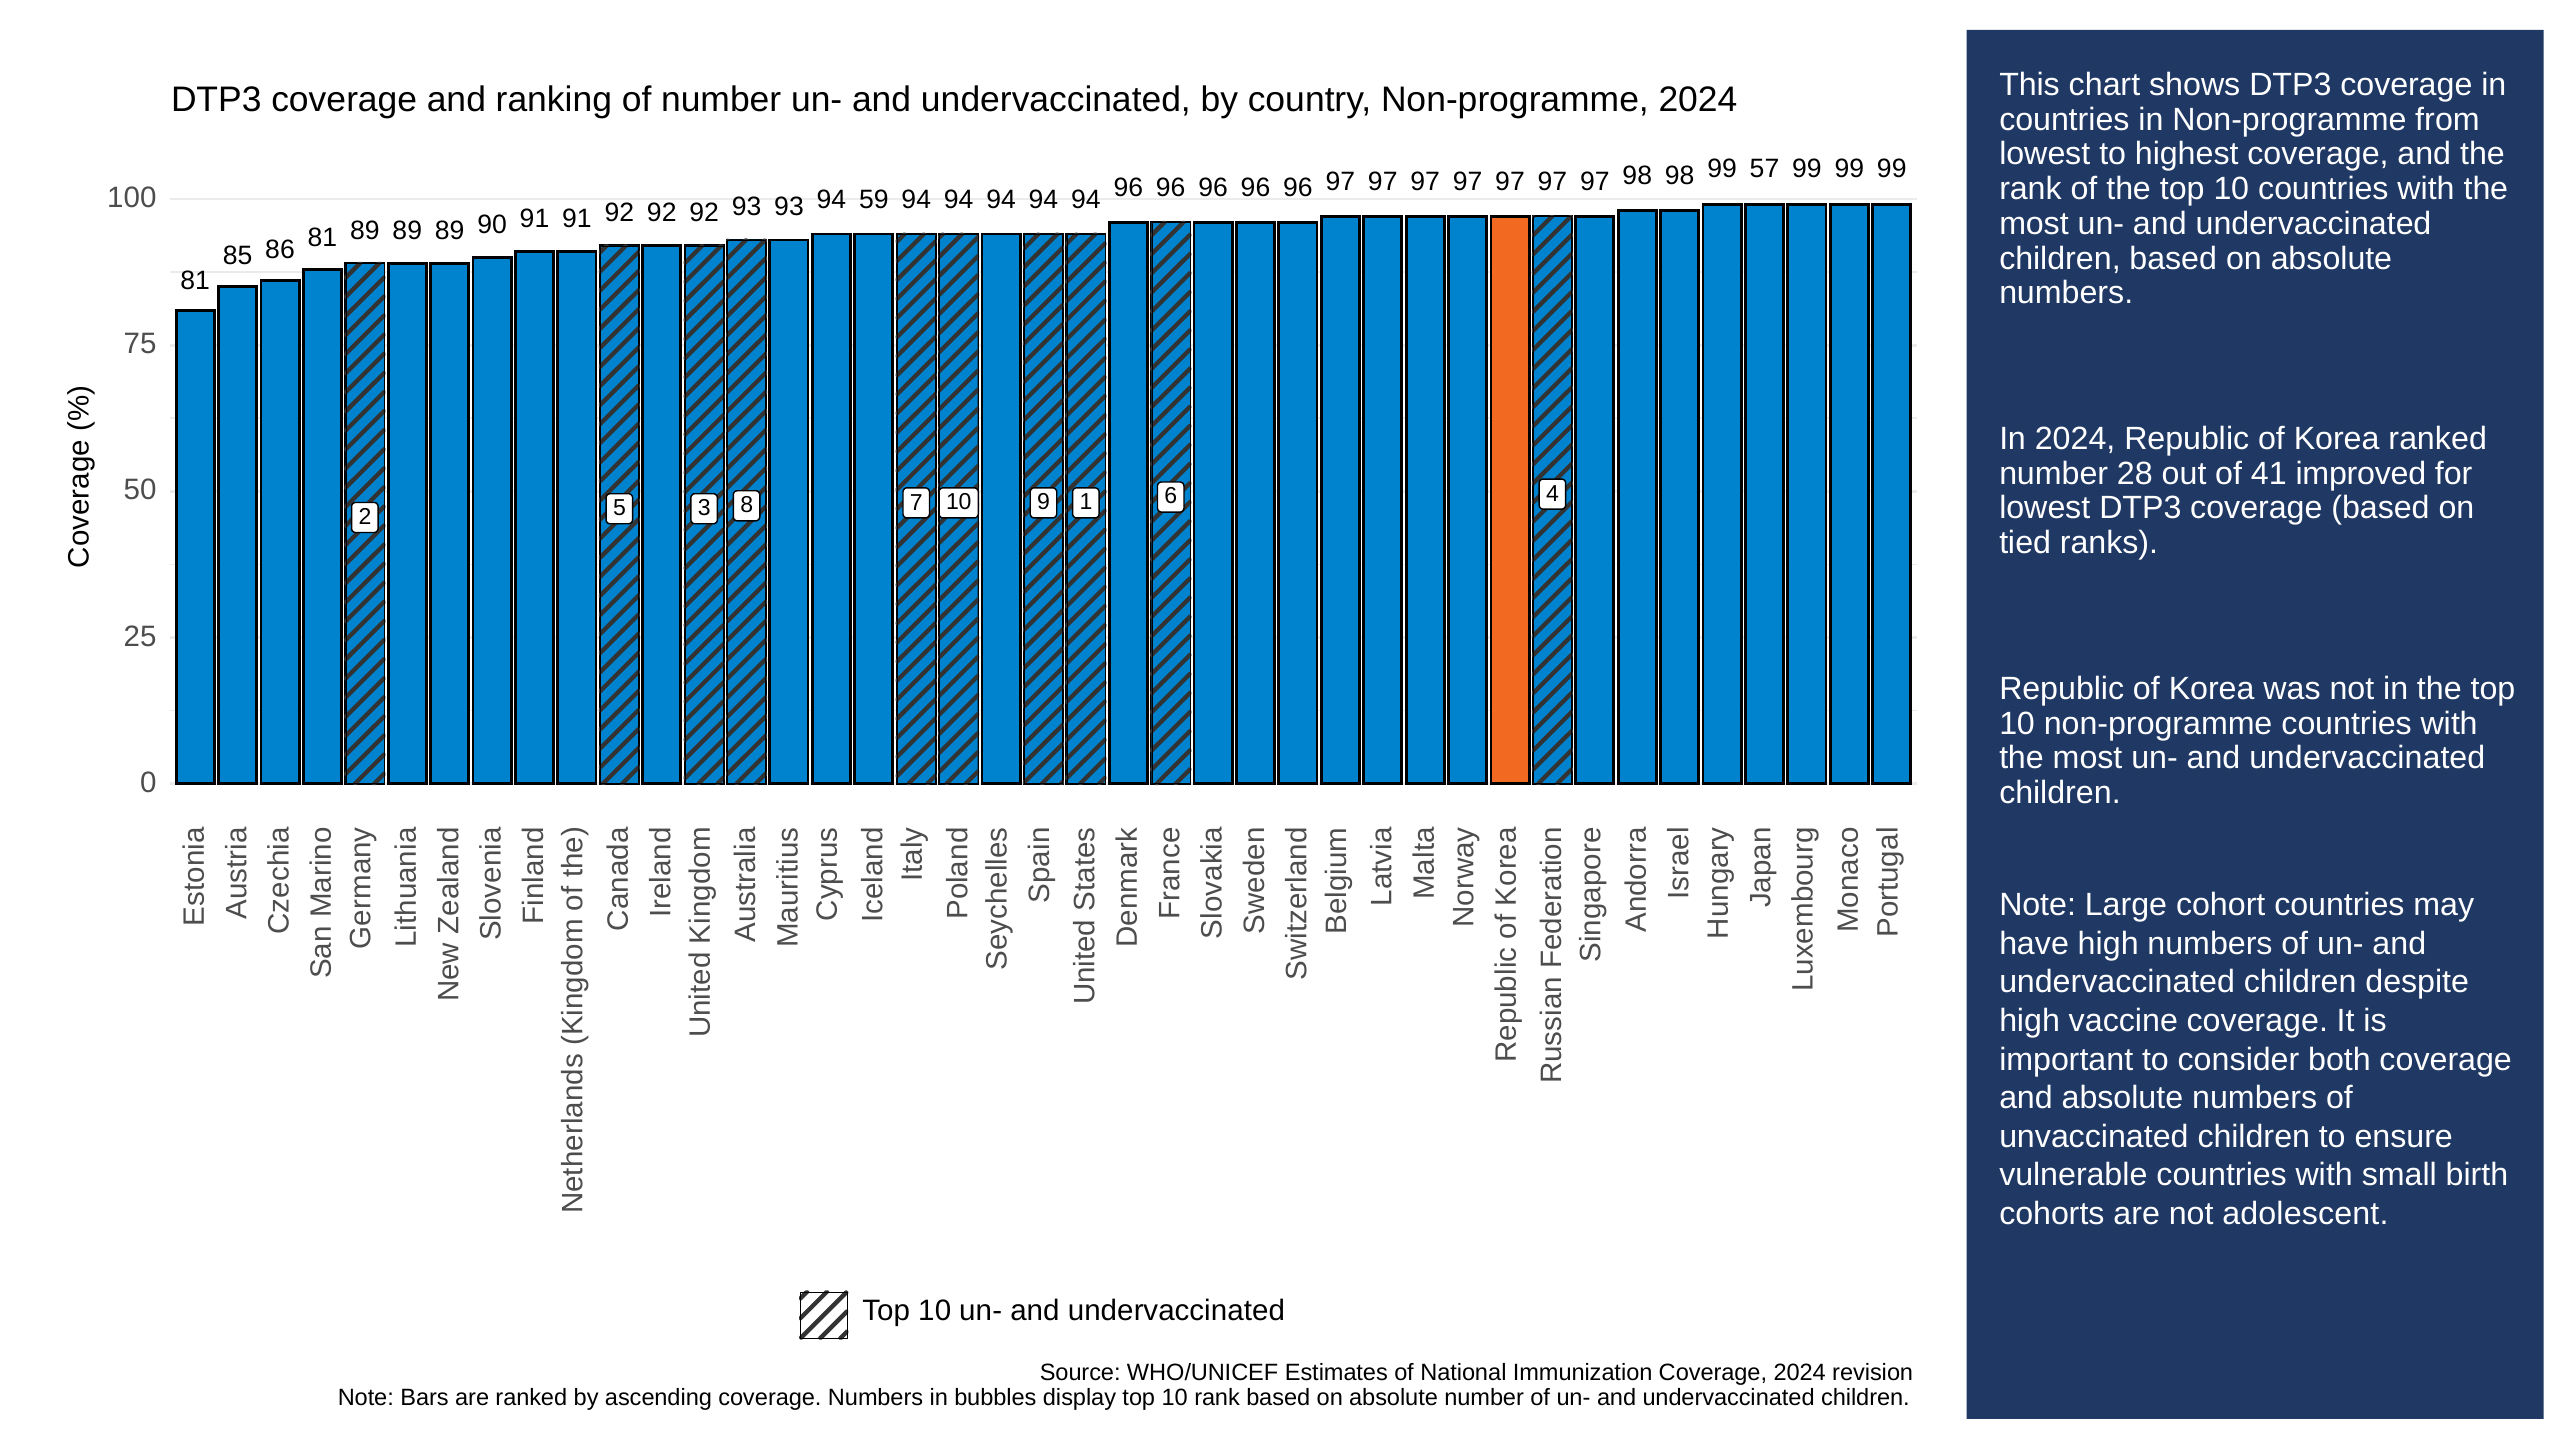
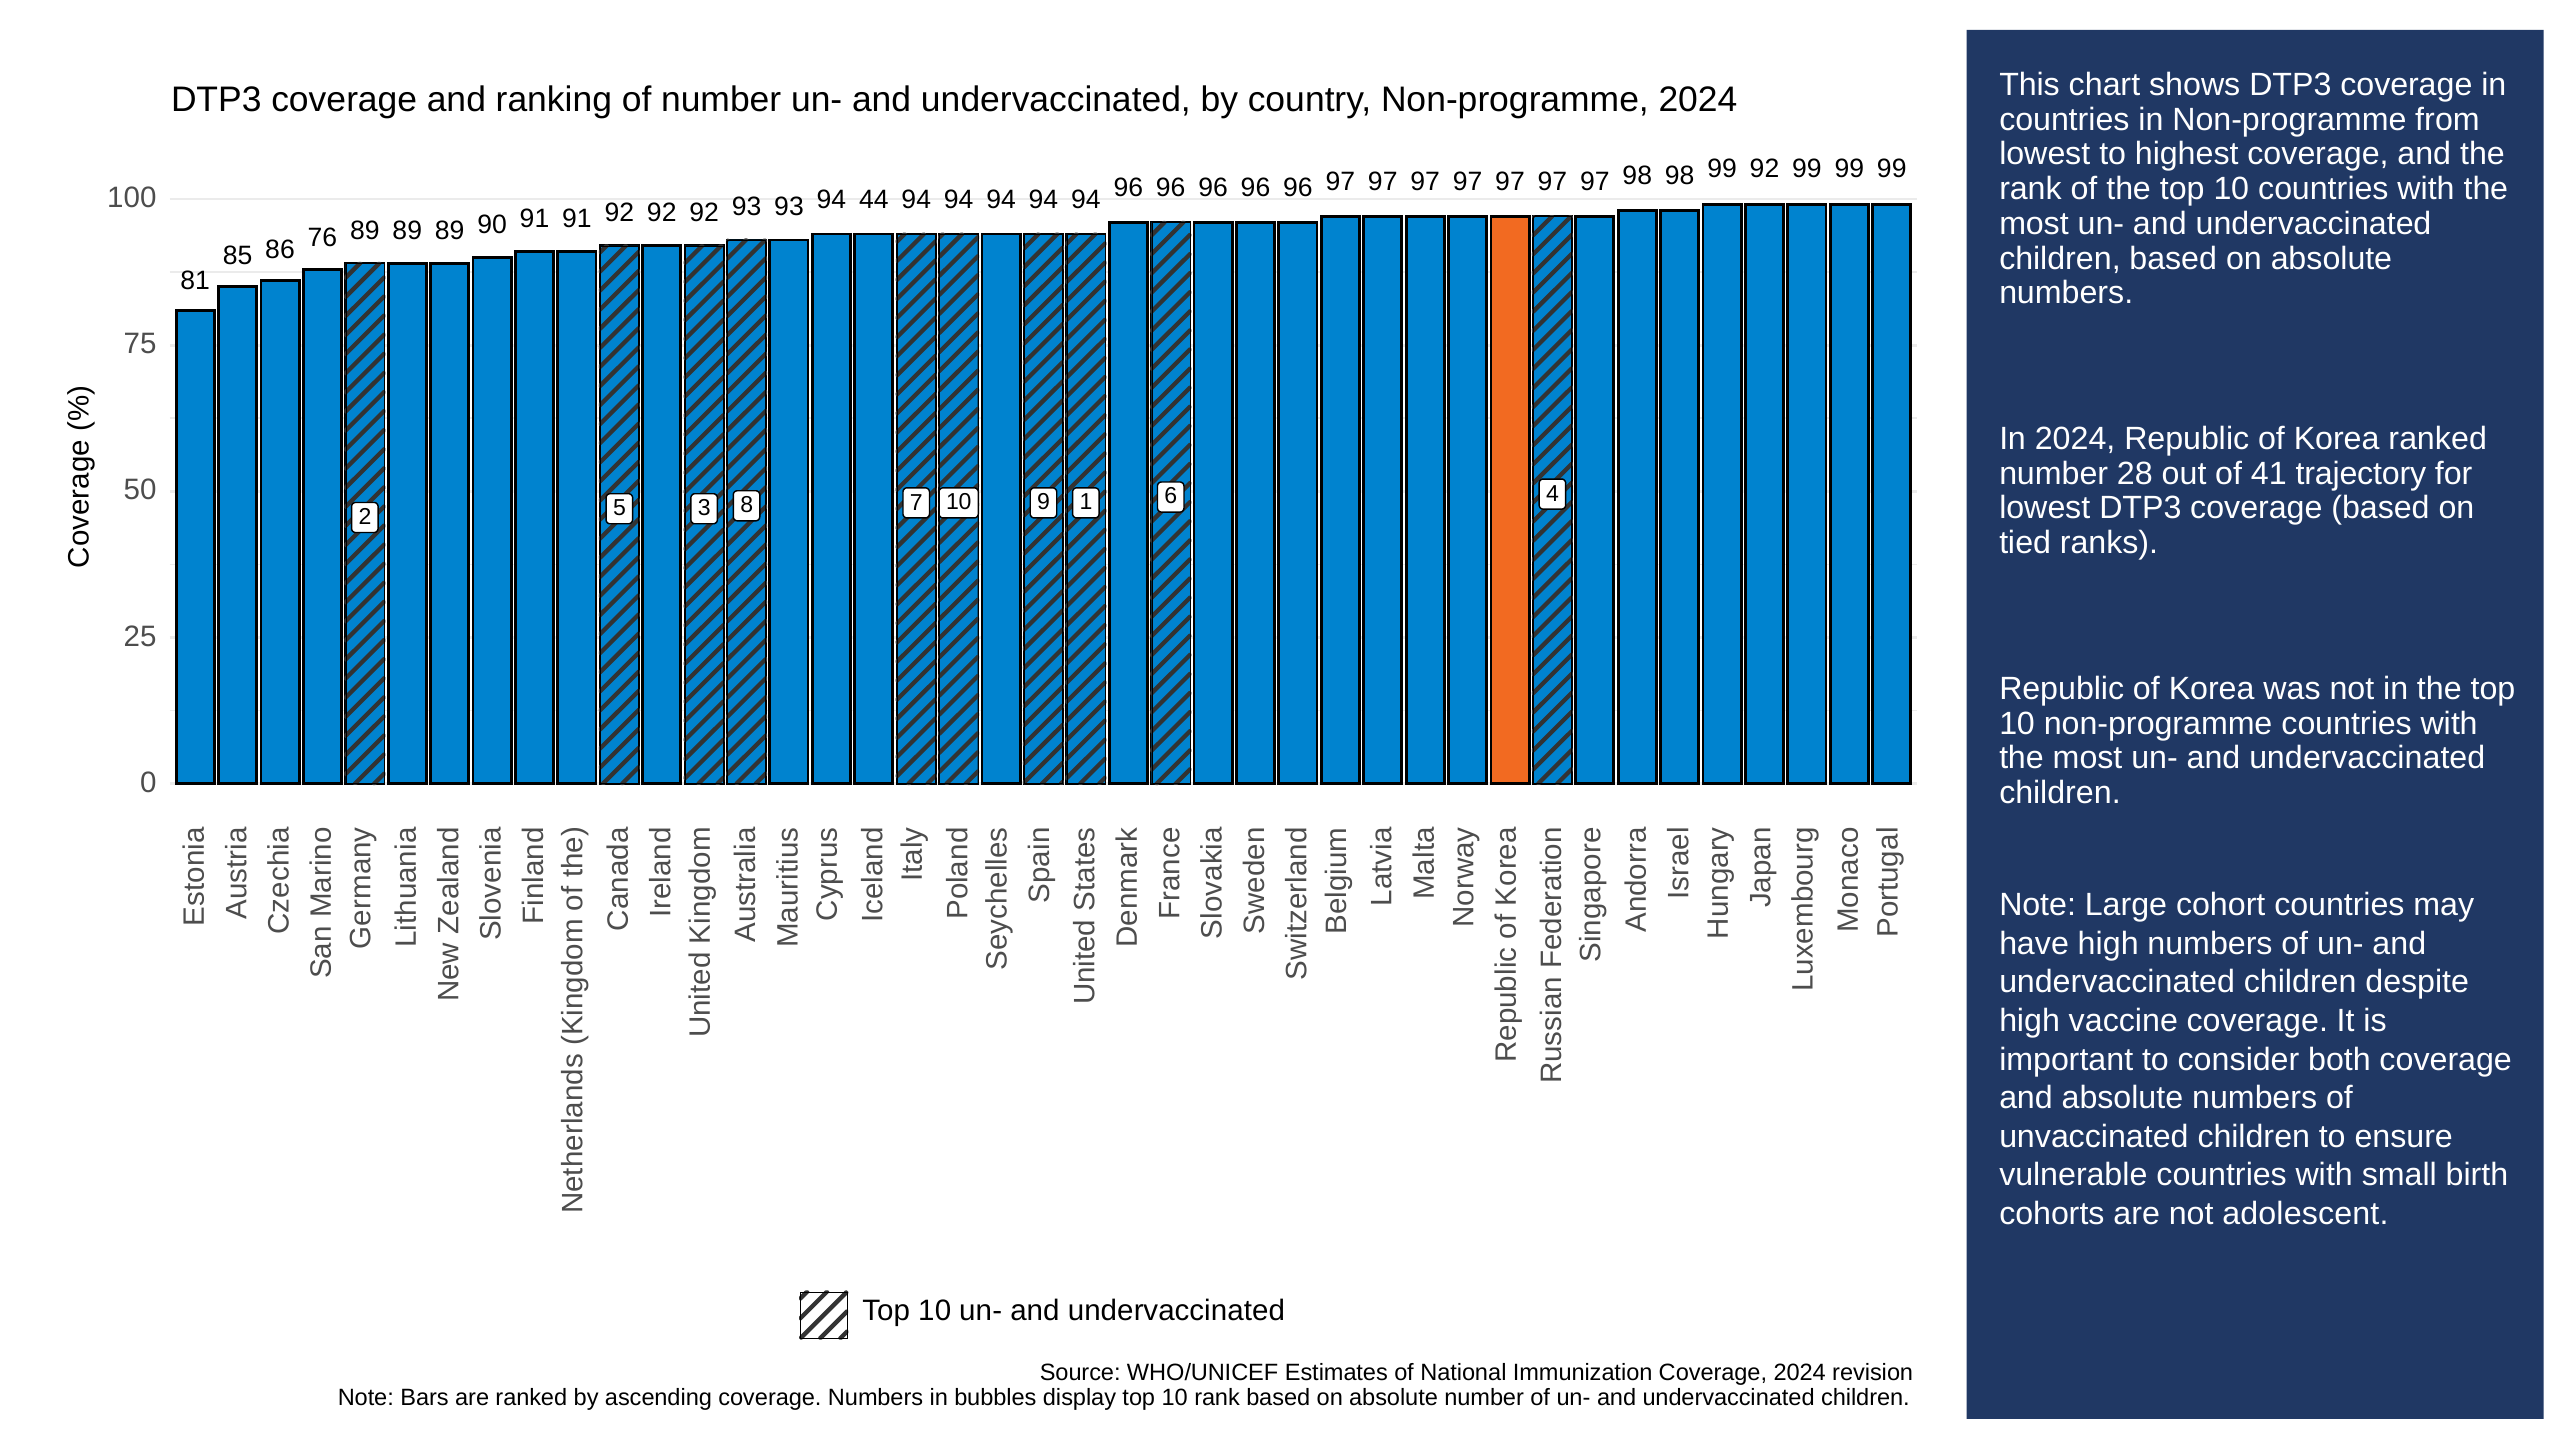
98 57: 57 -> 92 (1765, 169)
59: 59 -> 44 (874, 200)
86 81: 81 -> 76 (322, 237)
improved: improved -> trajectory (2361, 474)
